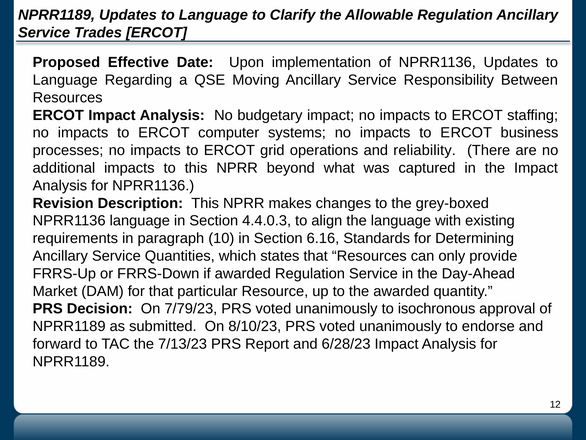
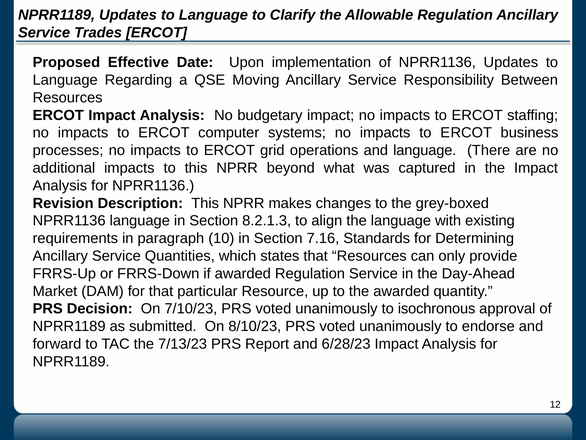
and reliability: reliability -> language (425, 150)
4.4.0.3: 4.4.0.3 -> 8.2.1.3 (267, 221)
6.16: 6.16 -> 7.16 (323, 238)
7/79/23: 7/79/23 -> 7/10/23 (191, 308)
